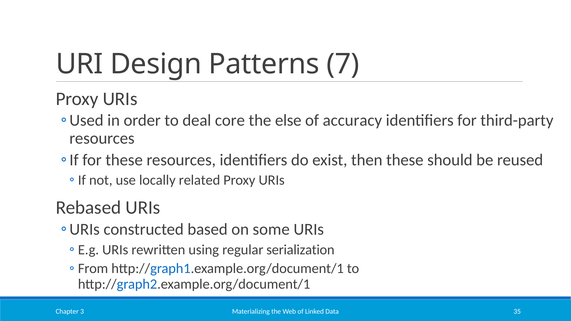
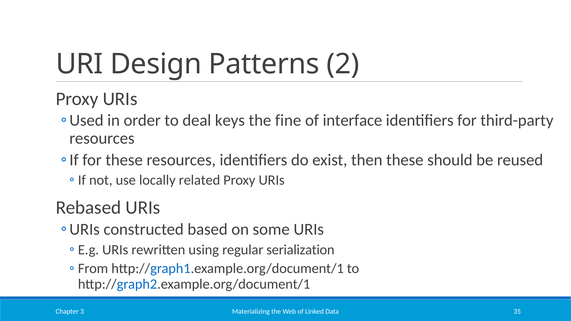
7: 7 -> 2 (343, 64)
core: core -> keys (230, 120)
else: else -> fine (288, 120)
accuracy: accuracy -> interface (352, 120)
